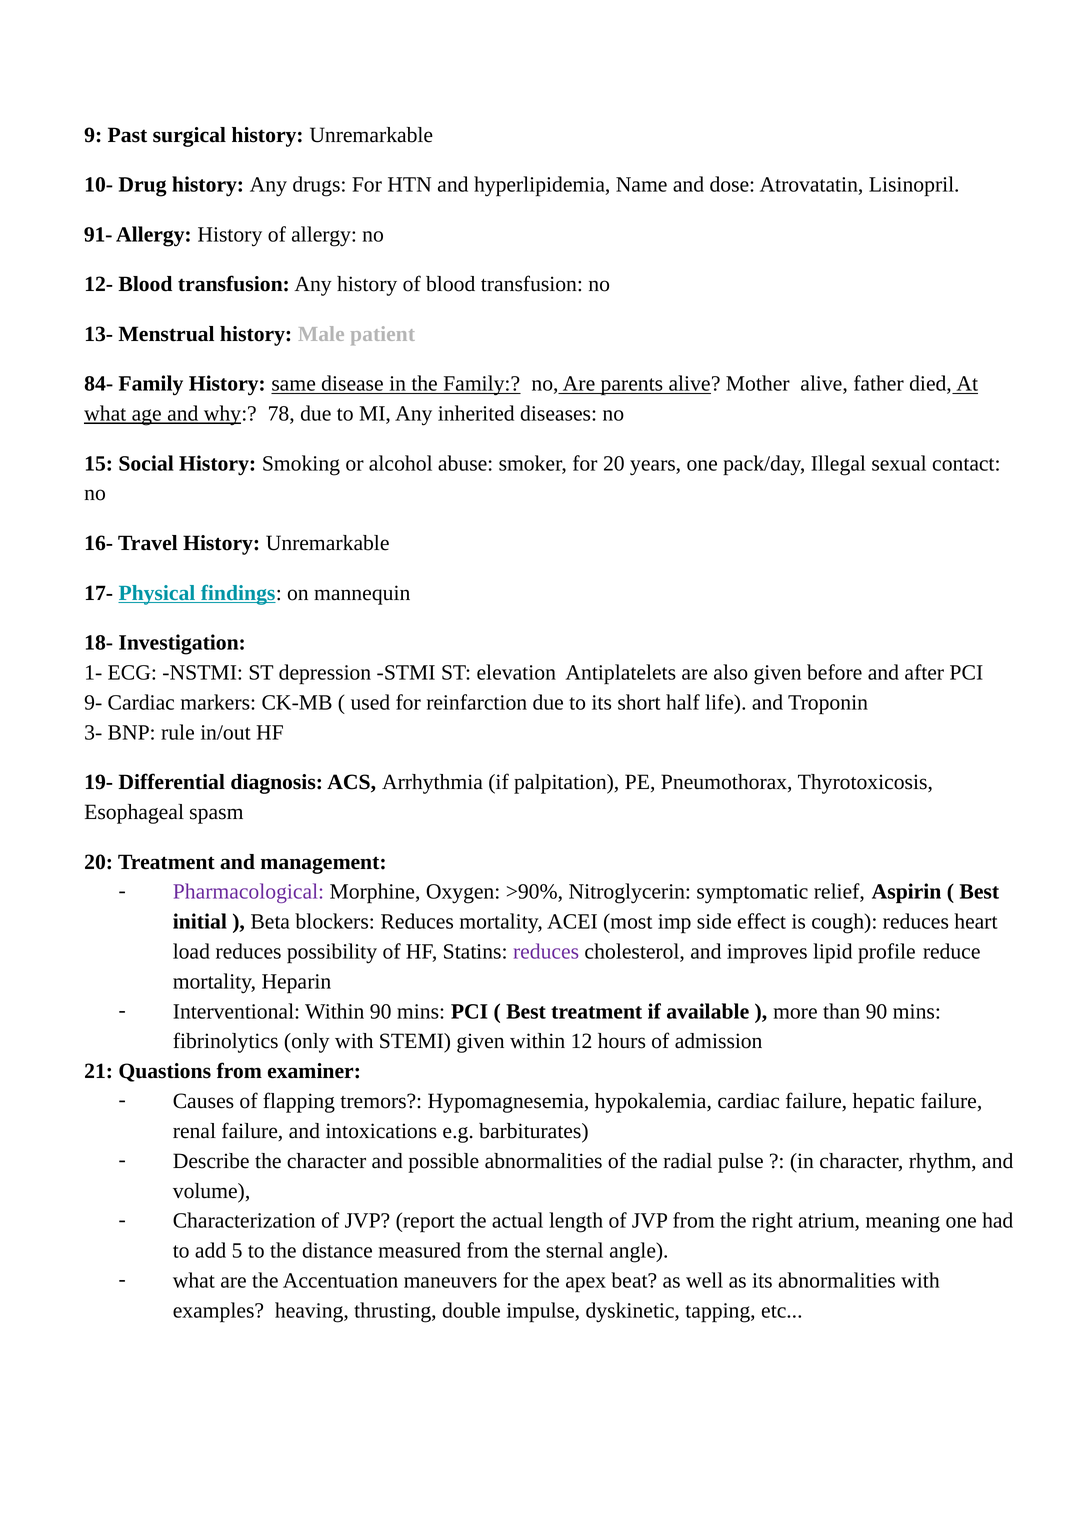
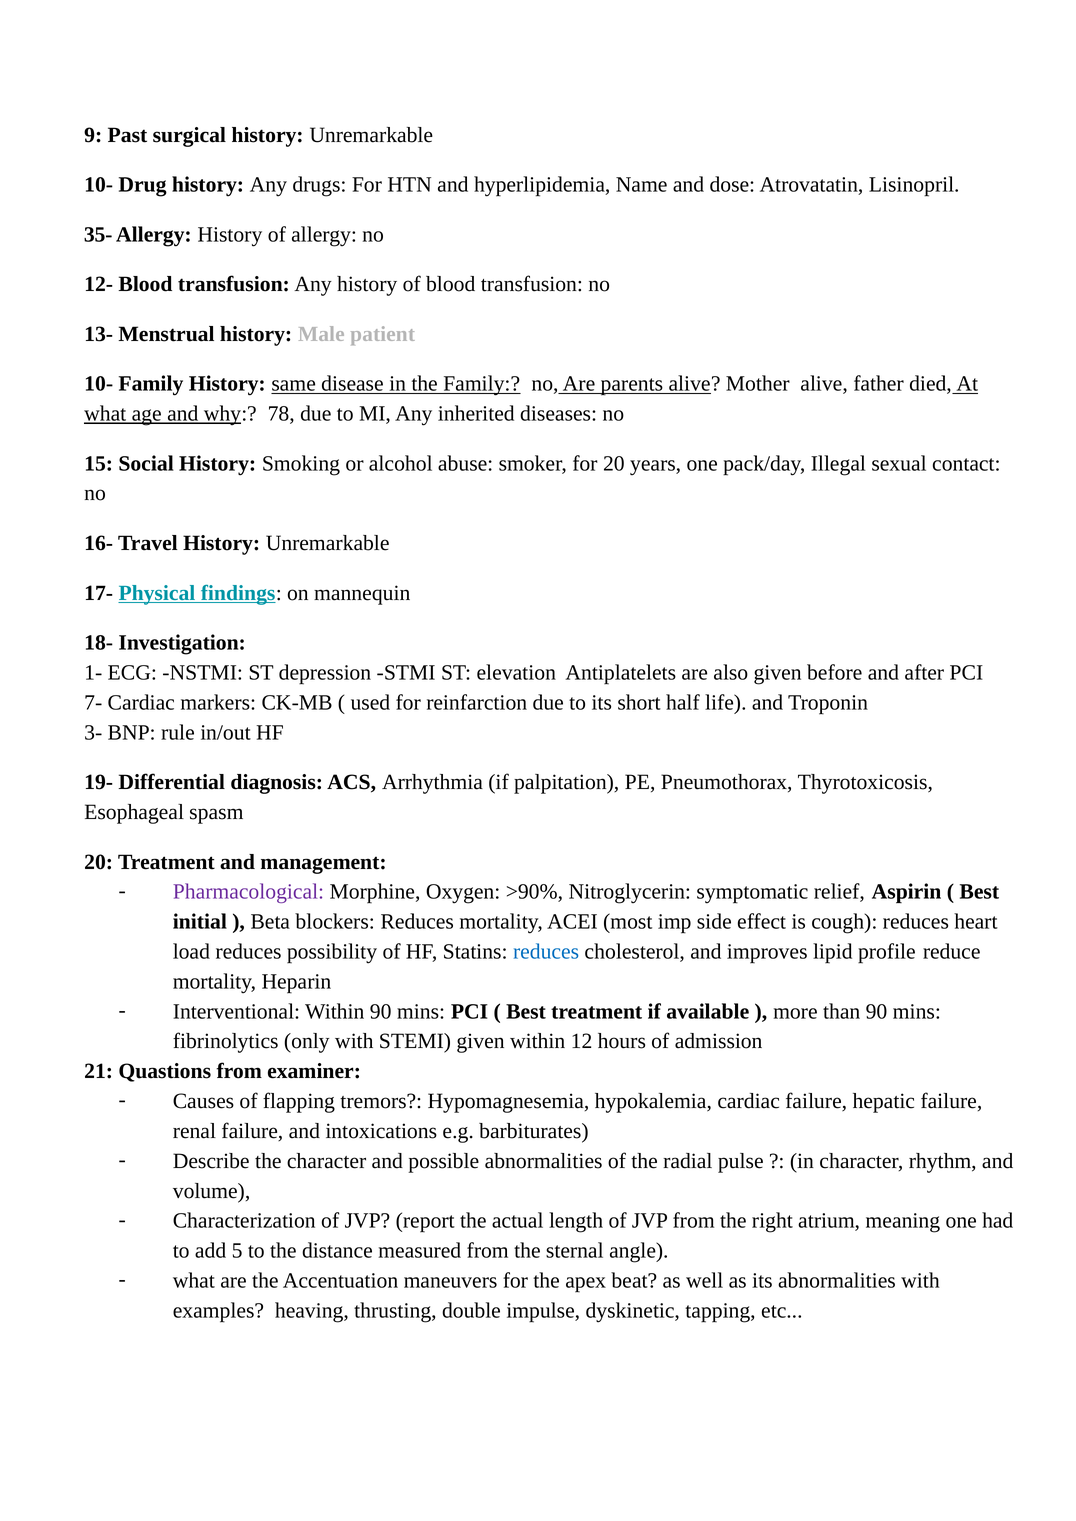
91-: 91- -> 35- (98, 235)
84-: 84- -> 10- (99, 384)
9-: 9- -> 7- (93, 703)
reduces colour: purple -> blue (546, 952)
